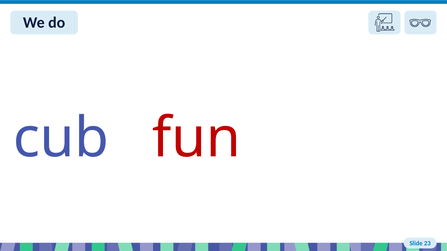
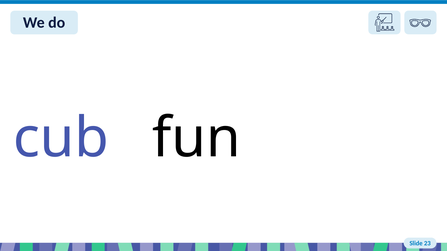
fun colour: red -> black (196, 138)
